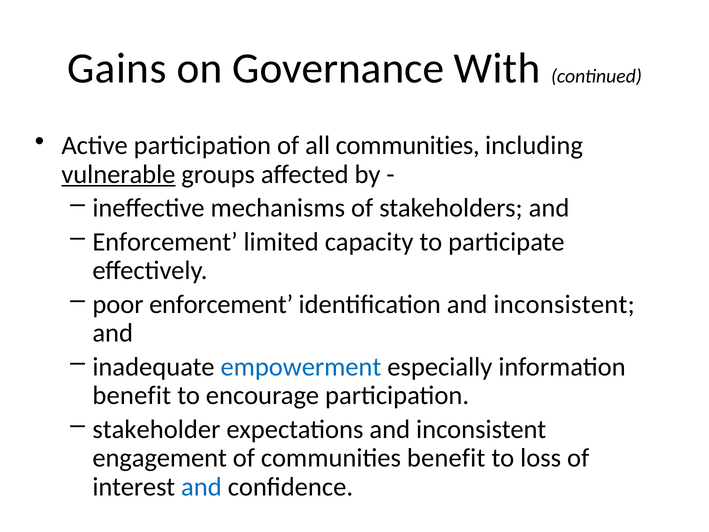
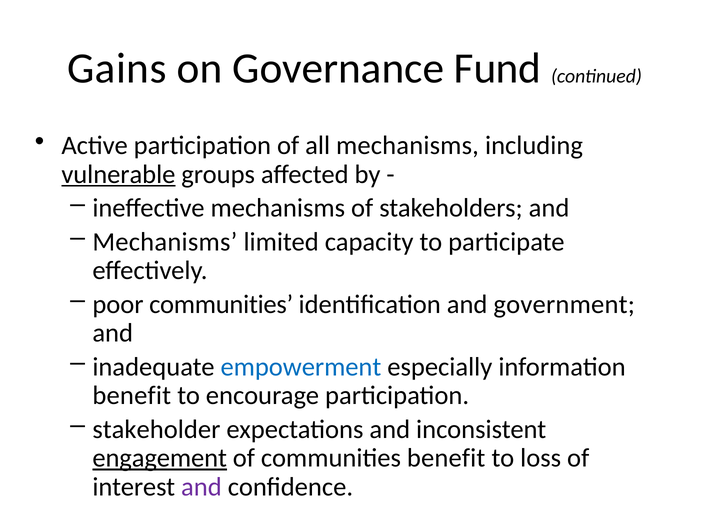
With: With -> Fund (497, 69)
all communities: communities -> mechanisms (407, 145)
Enforcement: Enforcement -> Mechanisms (165, 242)
poor enforcement: enforcement -> communities (221, 304)
identification and inconsistent: inconsistent -> government (564, 304)
engagement underline: none -> present (160, 458)
and colour: blue -> purple (201, 487)
